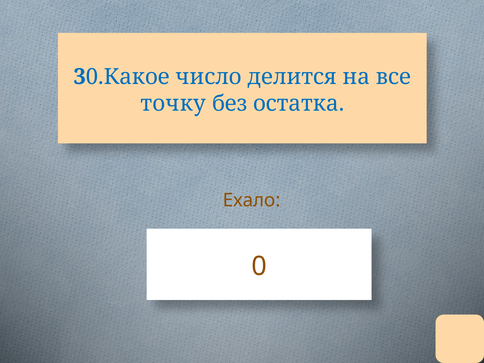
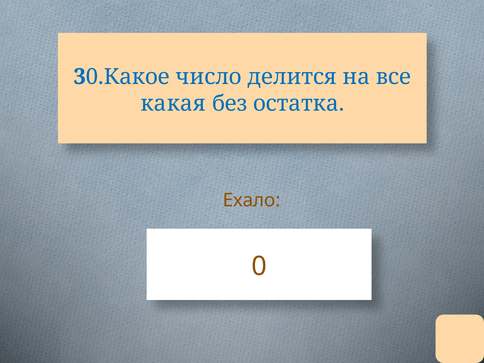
точку: точку -> какая (173, 103)
